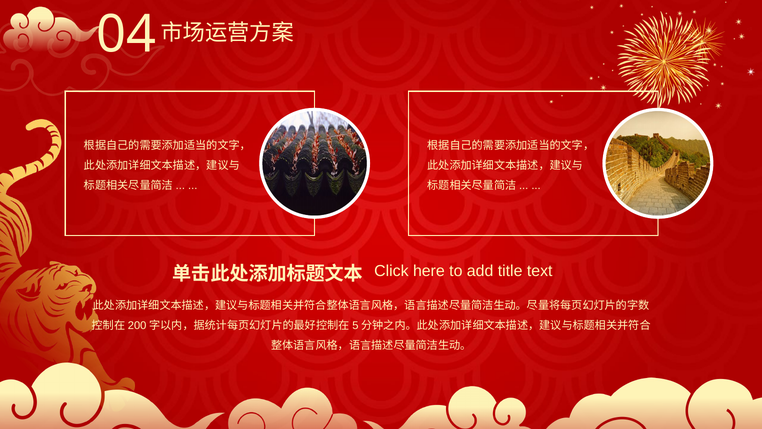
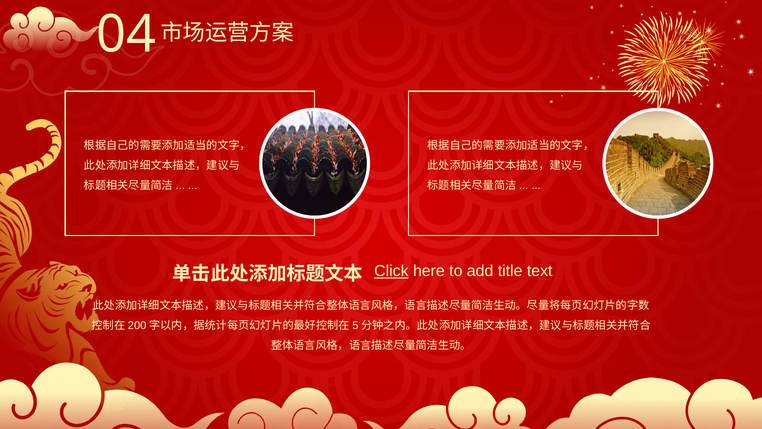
Click underline: none -> present (391, 271)
